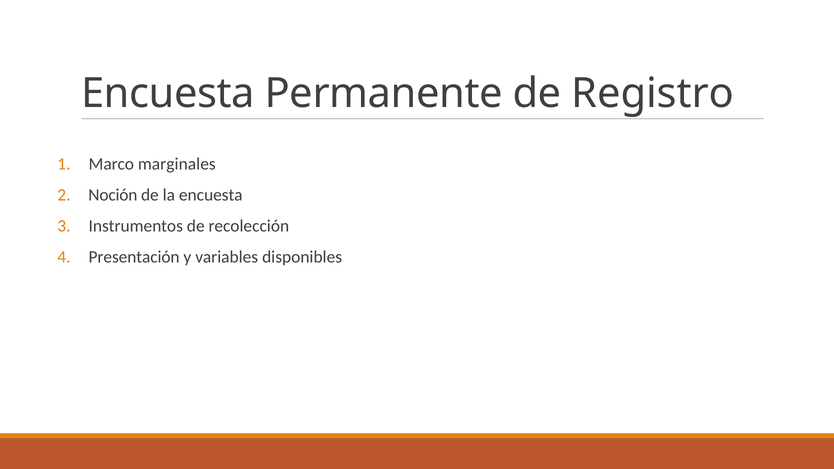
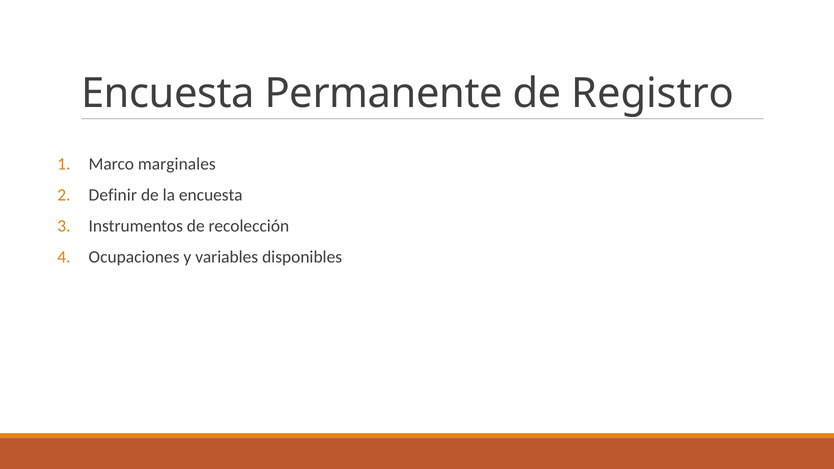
Noción: Noción -> Definir (113, 195)
Presentación: Presentación -> Ocupaciones (134, 257)
